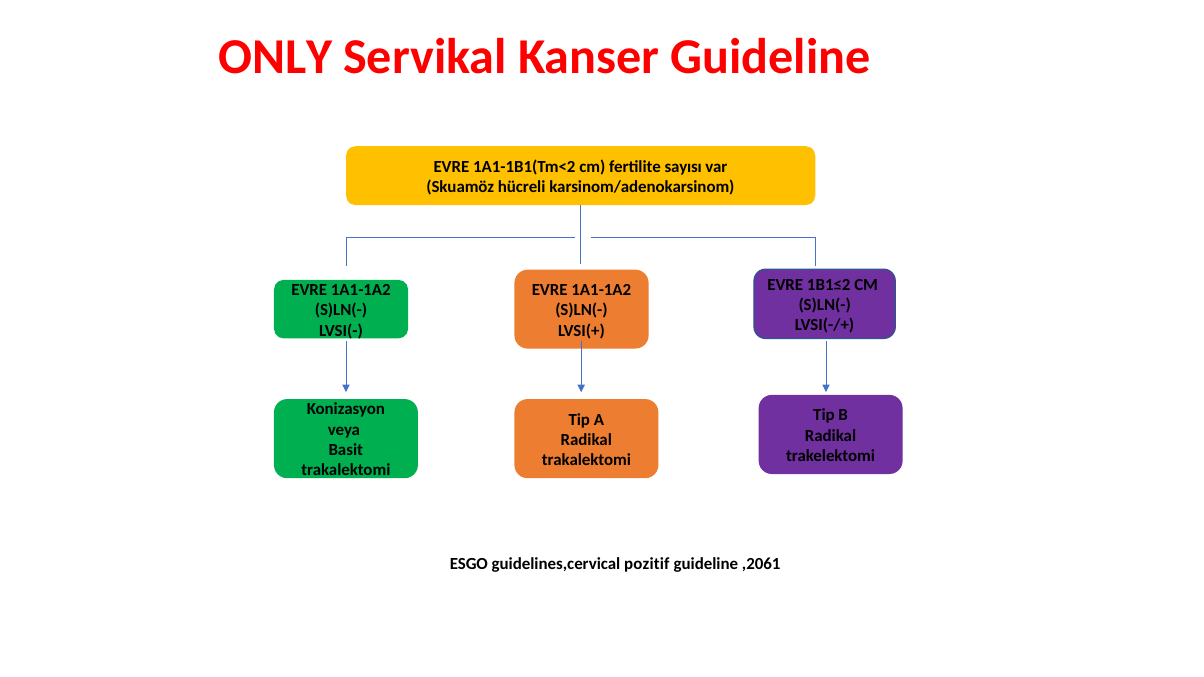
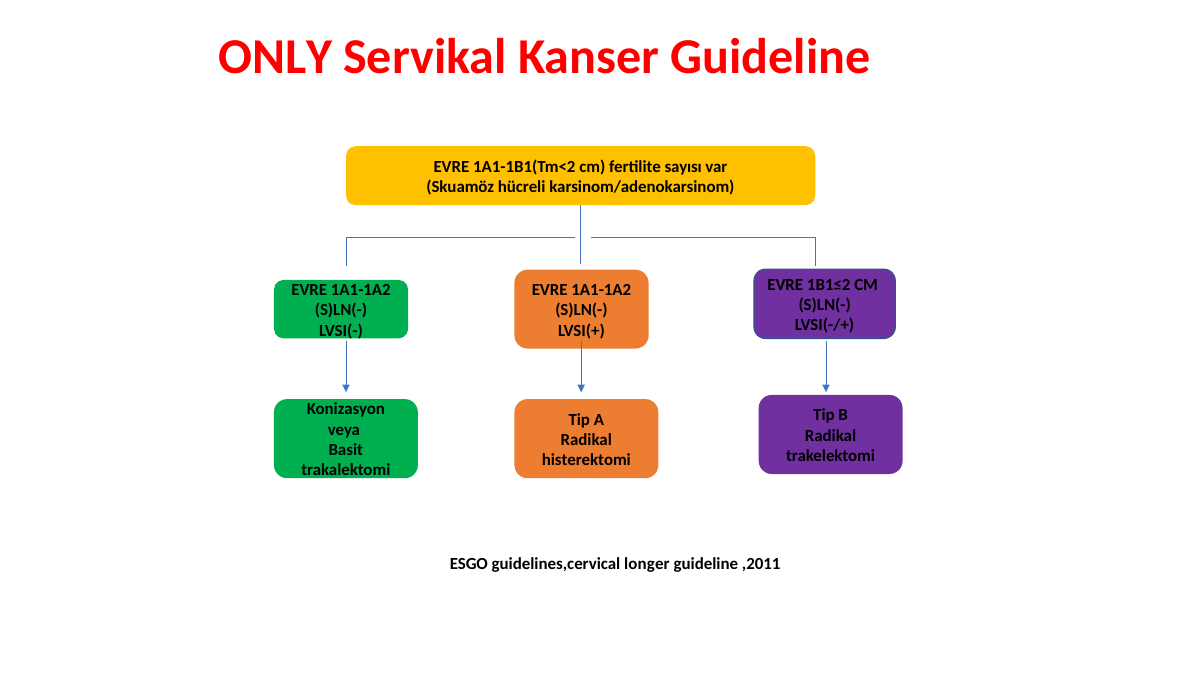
trakalektomi: trakalektomi -> histerektomi (586, 460)
pozitif: pozitif -> longer (647, 564)
,2061: ,2061 -> ,2011 (761, 564)
